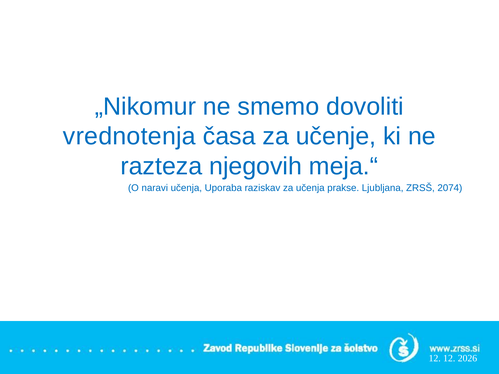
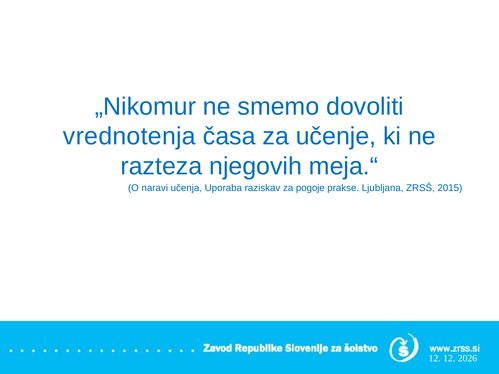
za učenja: učenja -> pogoje (310, 188)
2074: 2074 -> 2015 (450, 188)
